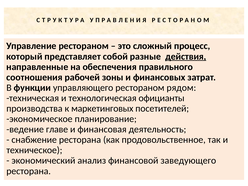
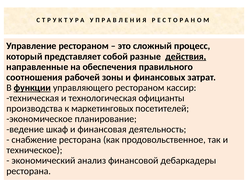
функции underline: none -> present (32, 88)
рядом: рядом -> кассир (181, 88)
главе: главе -> шкаф (57, 129)
заведующего: заведующего -> дебаркадеры (188, 161)
